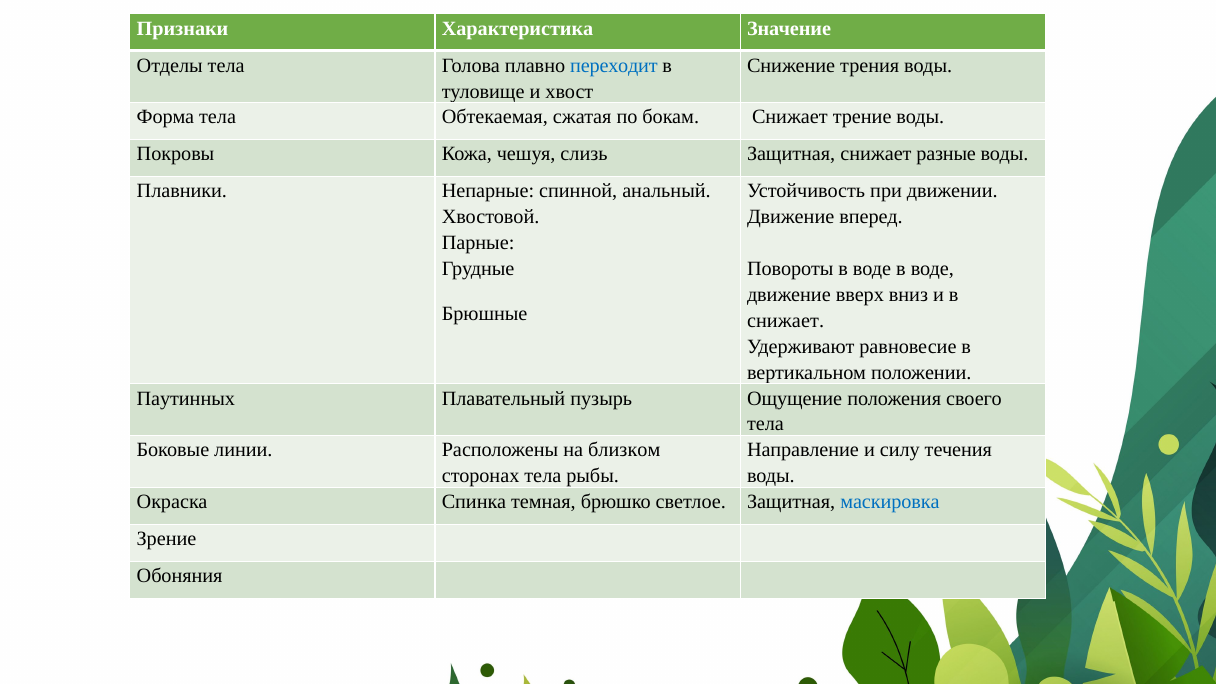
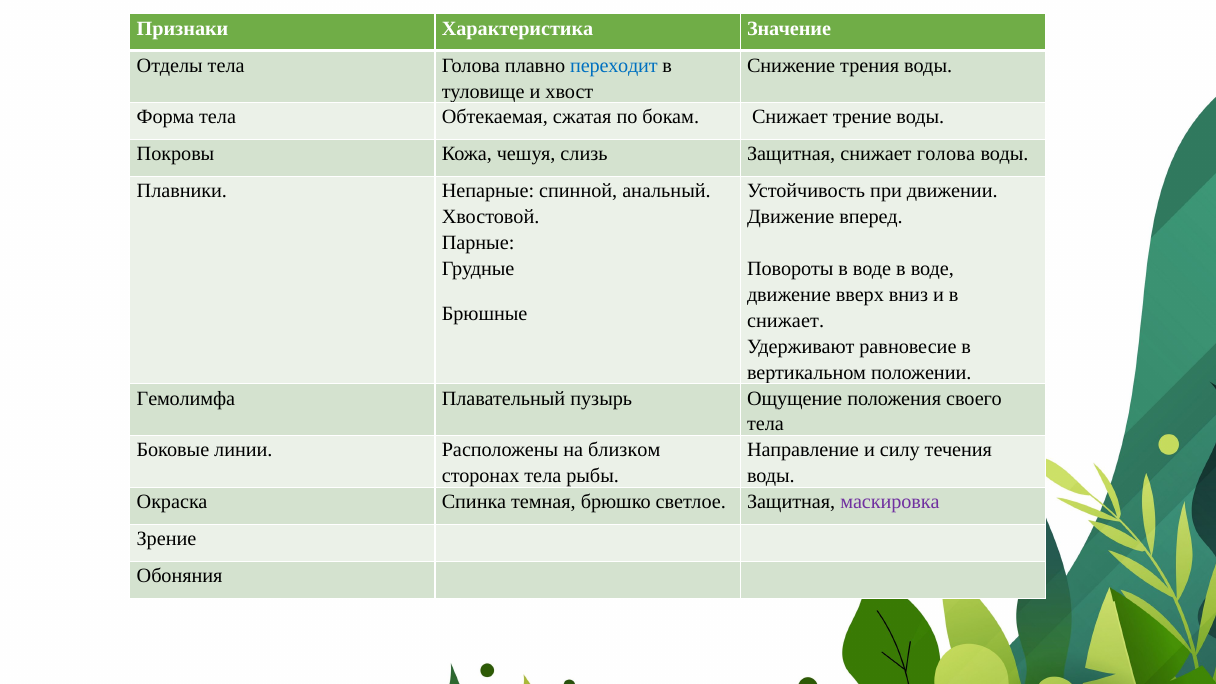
снижает разные: разные -> голова (946, 154)
Паутинных: Паутинных -> Гемолимфа (186, 398)
маскировка colour: blue -> purple (890, 502)
